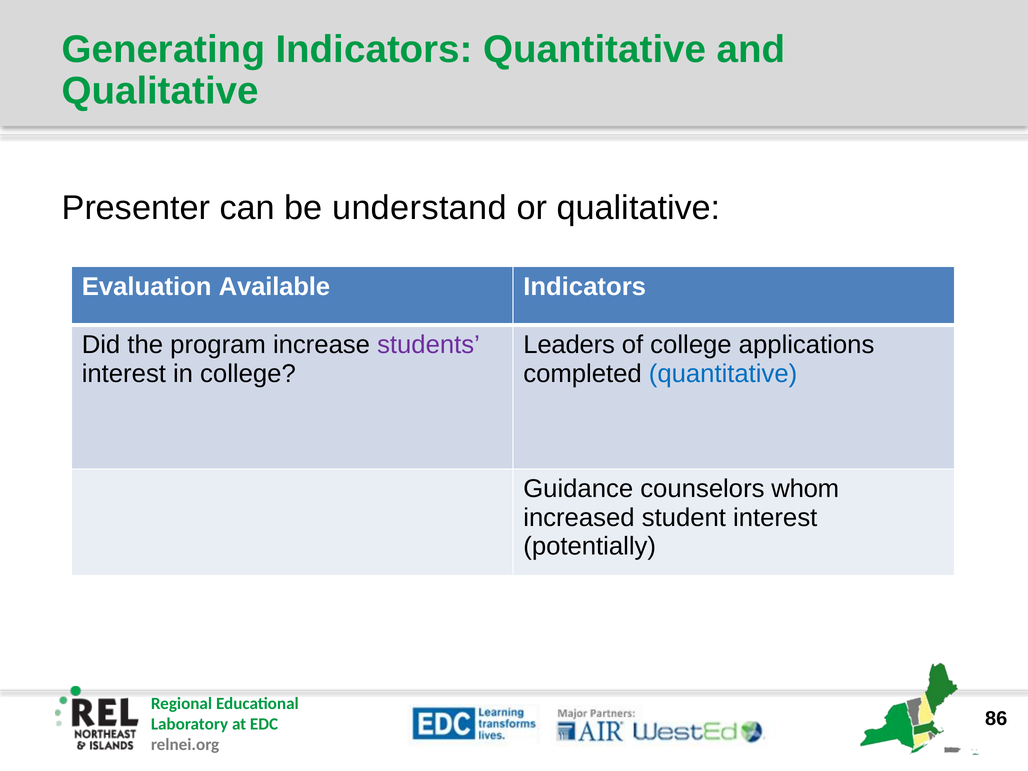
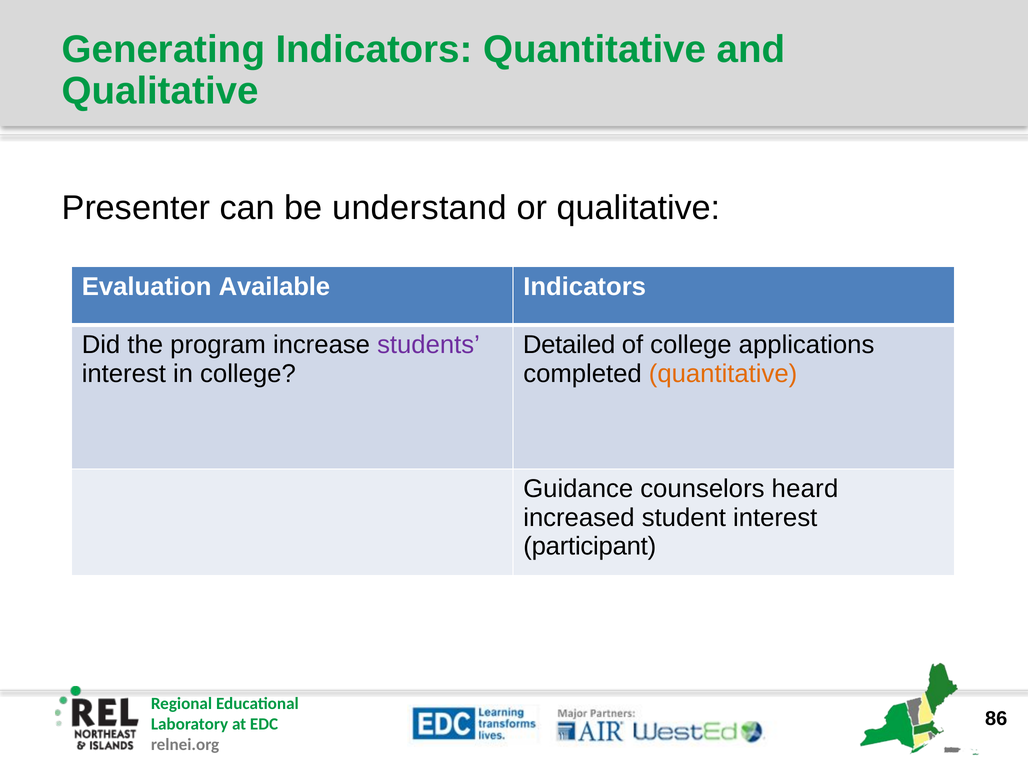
Leaders: Leaders -> Detailed (569, 345)
quantitative colour: blue -> orange (723, 374)
whom: whom -> heard (805, 489)
potentially: potentially -> participant (590, 546)
